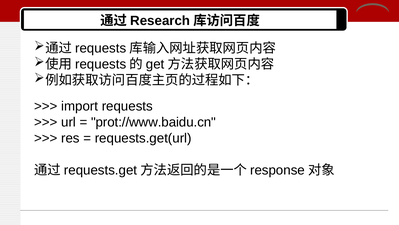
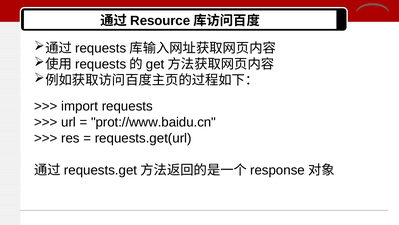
Research: Research -> Resource (160, 21)
